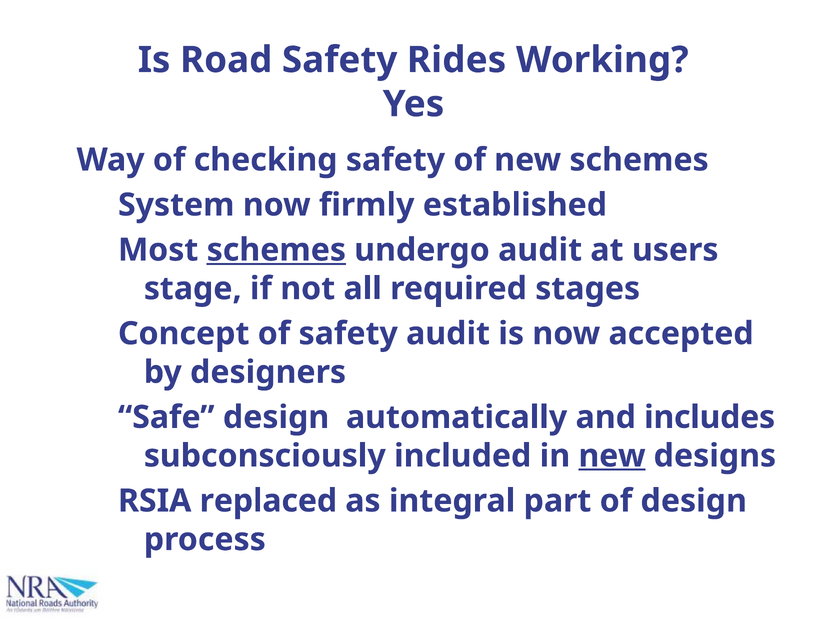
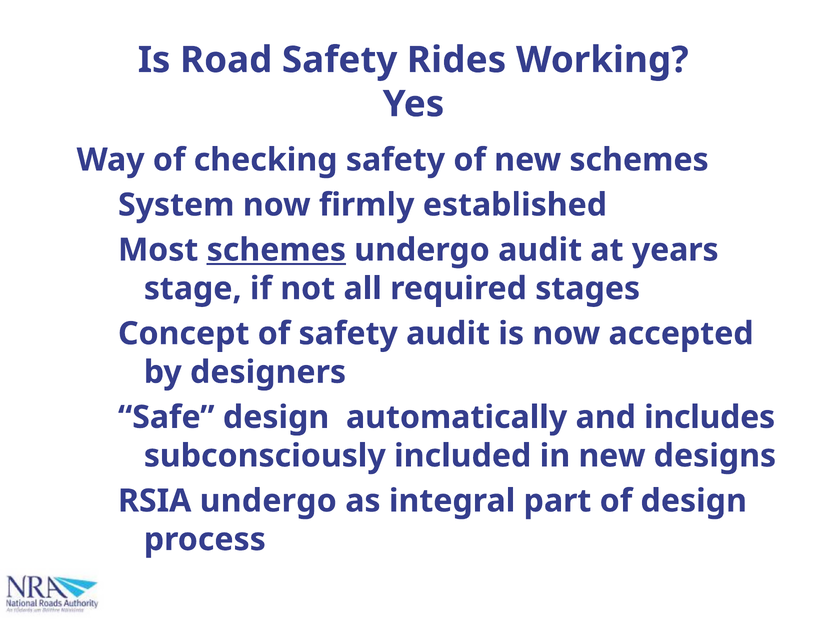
users: users -> years (675, 250)
new underline: present -> none (612, 456)
RSIA replaced: replaced -> undergo (268, 501)
